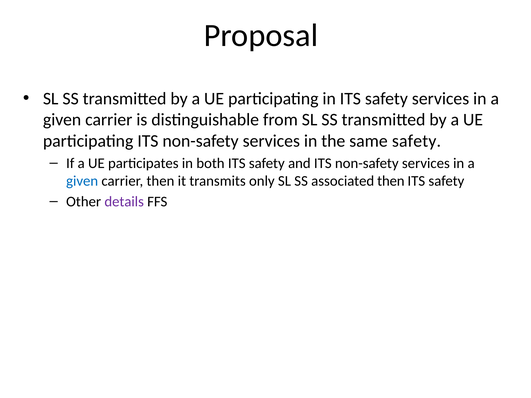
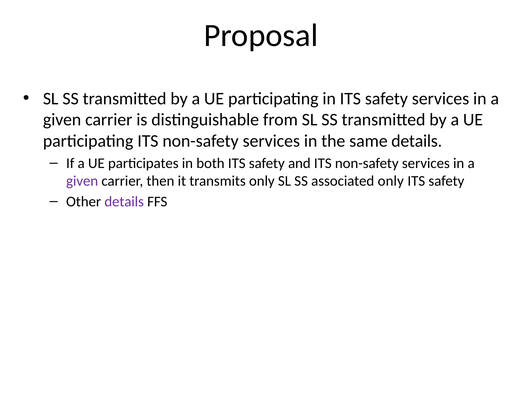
same safety: safety -> details (417, 141)
given colour: blue -> purple (82, 181)
associated then: then -> only (391, 181)
